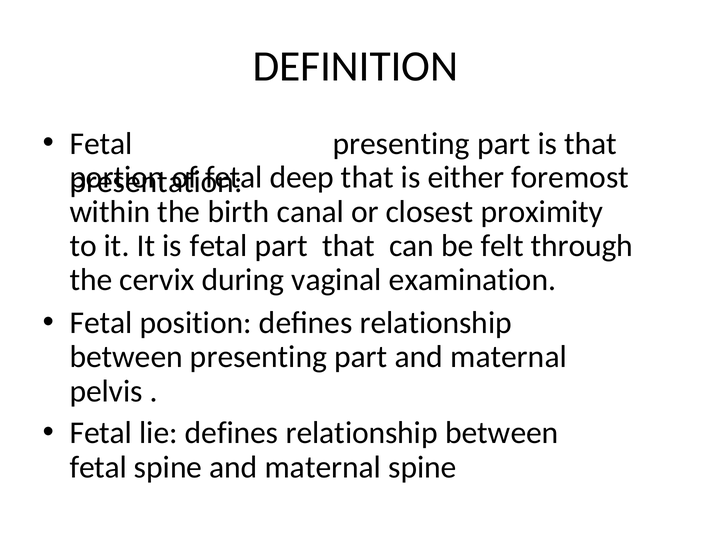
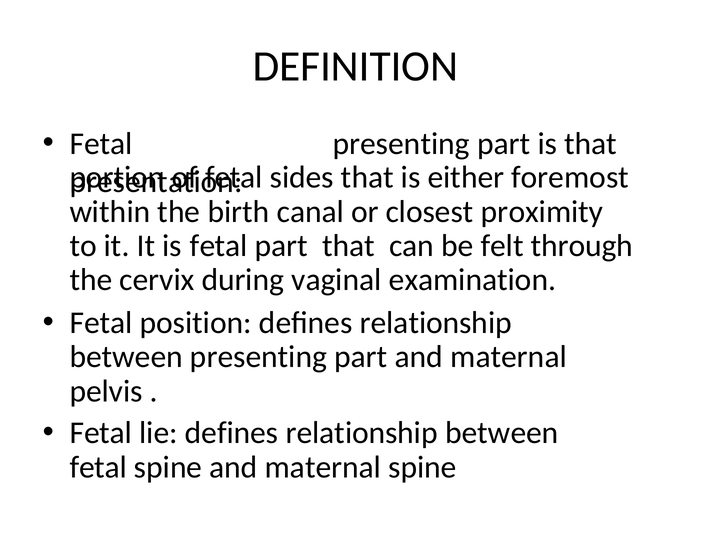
deep: deep -> sides (302, 177)
